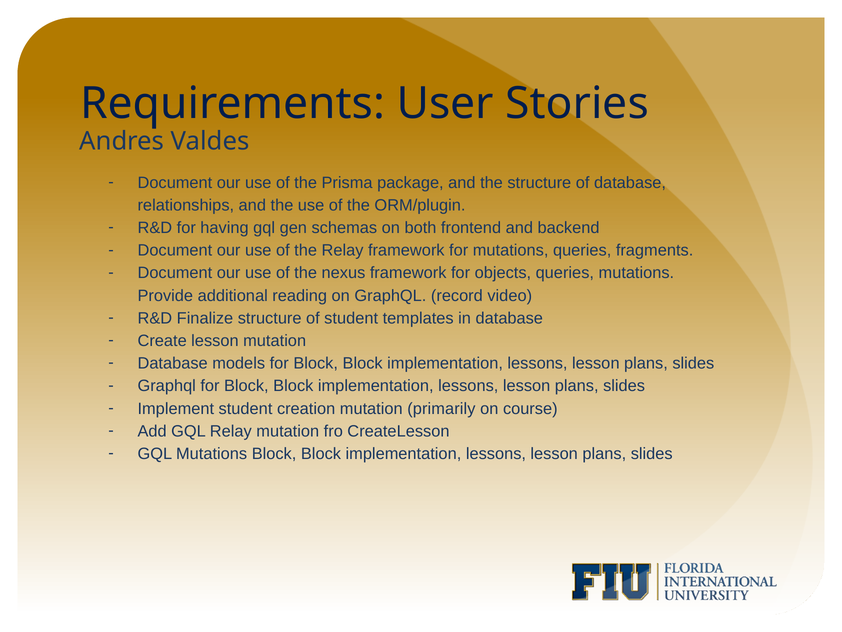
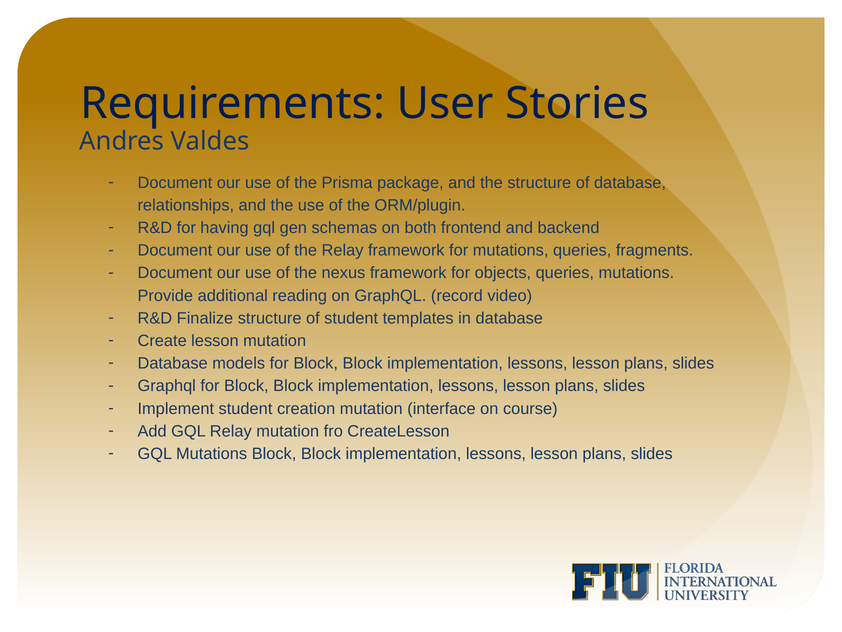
primarily: primarily -> interface (441, 408)
